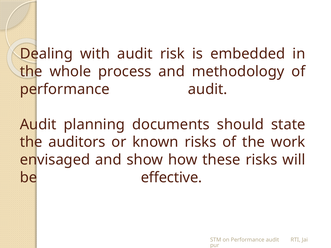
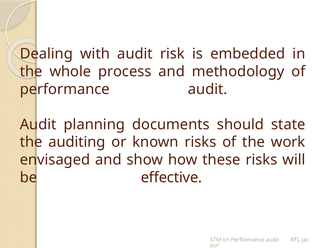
auditors: auditors -> auditing (77, 142)
